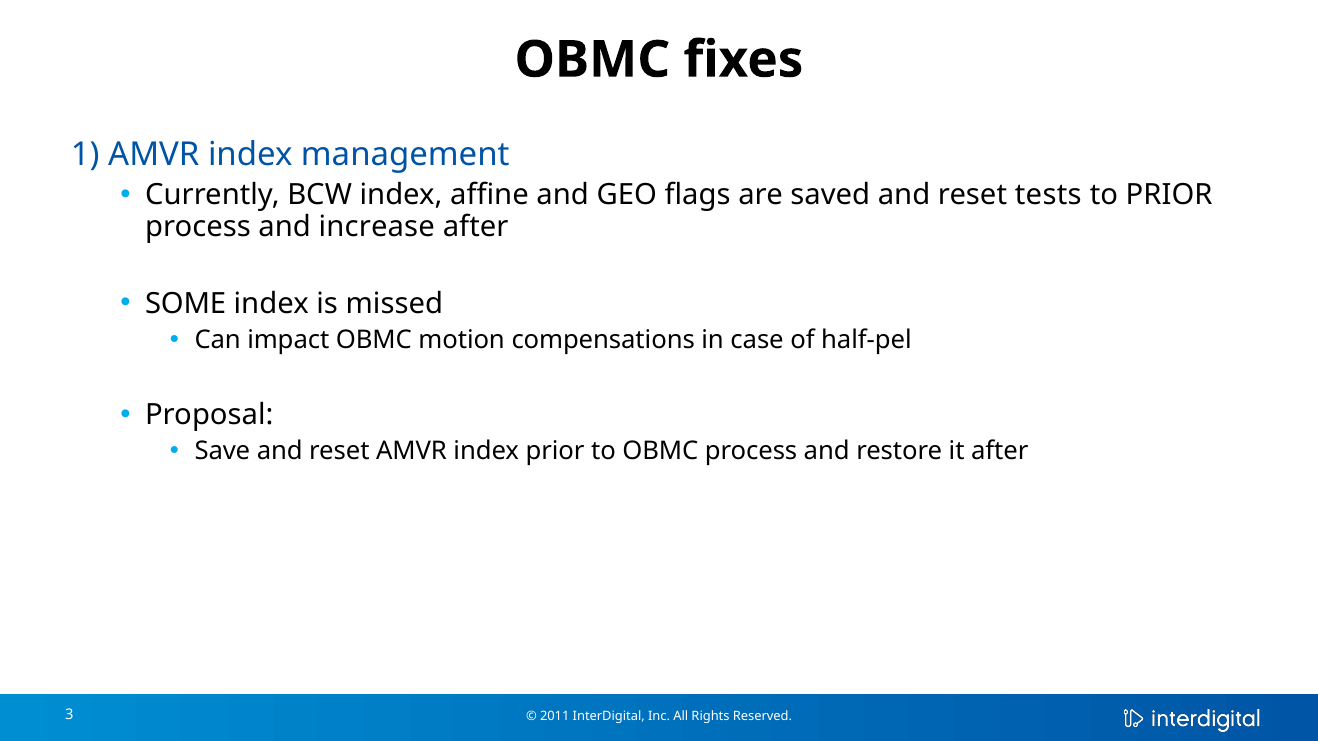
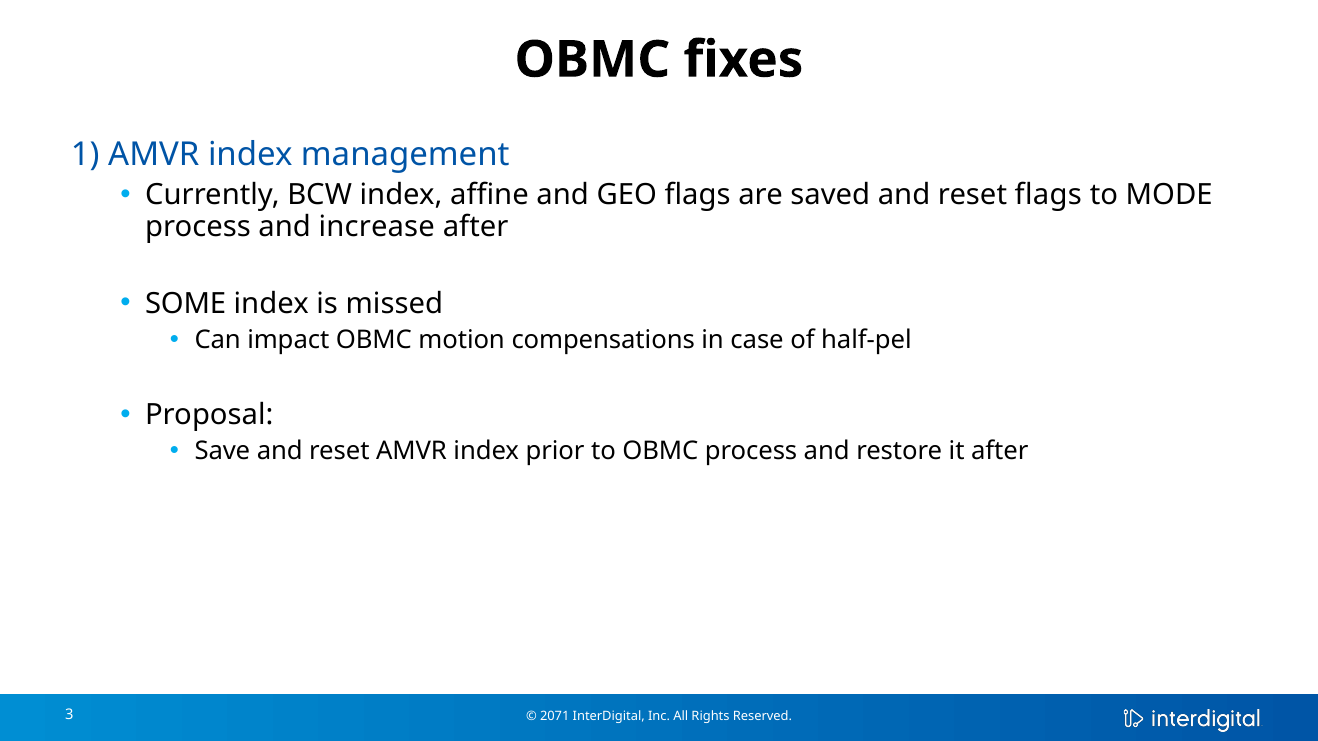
reset tests: tests -> flags (1048, 195)
to PRIOR: PRIOR -> MODE (1169, 195)
2011: 2011 -> 2071 (555, 716)
